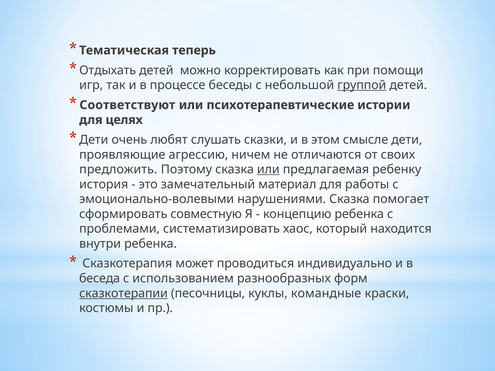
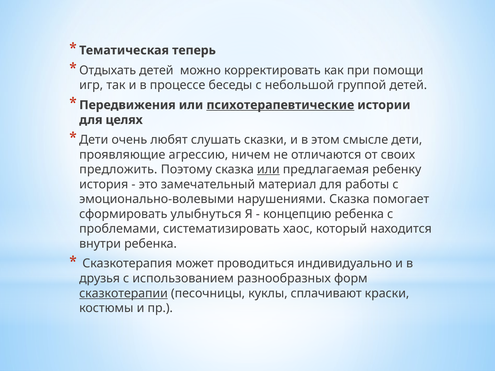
группой underline: present -> none (362, 85)
Соответствуют: Соответствуют -> Передвижения (127, 105)
психотерапевтические underline: none -> present (280, 105)
совместную: совместную -> улыбнуться (206, 214)
беседа: беседа -> друзья (100, 279)
командные: командные -> сплачивают (326, 293)
